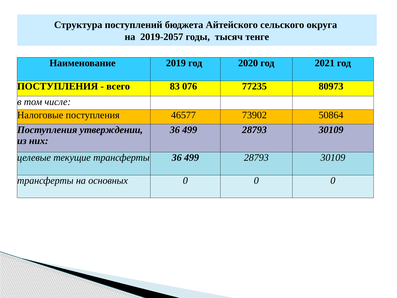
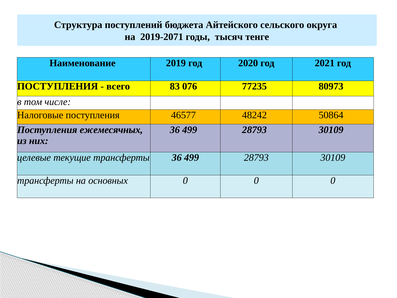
2019-2057: 2019-2057 -> 2019-2071 (162, 37)
73902: 73902 -> 48242 (254, 115)
утверждении: утверждении -> ежемесячных (111, 130)
